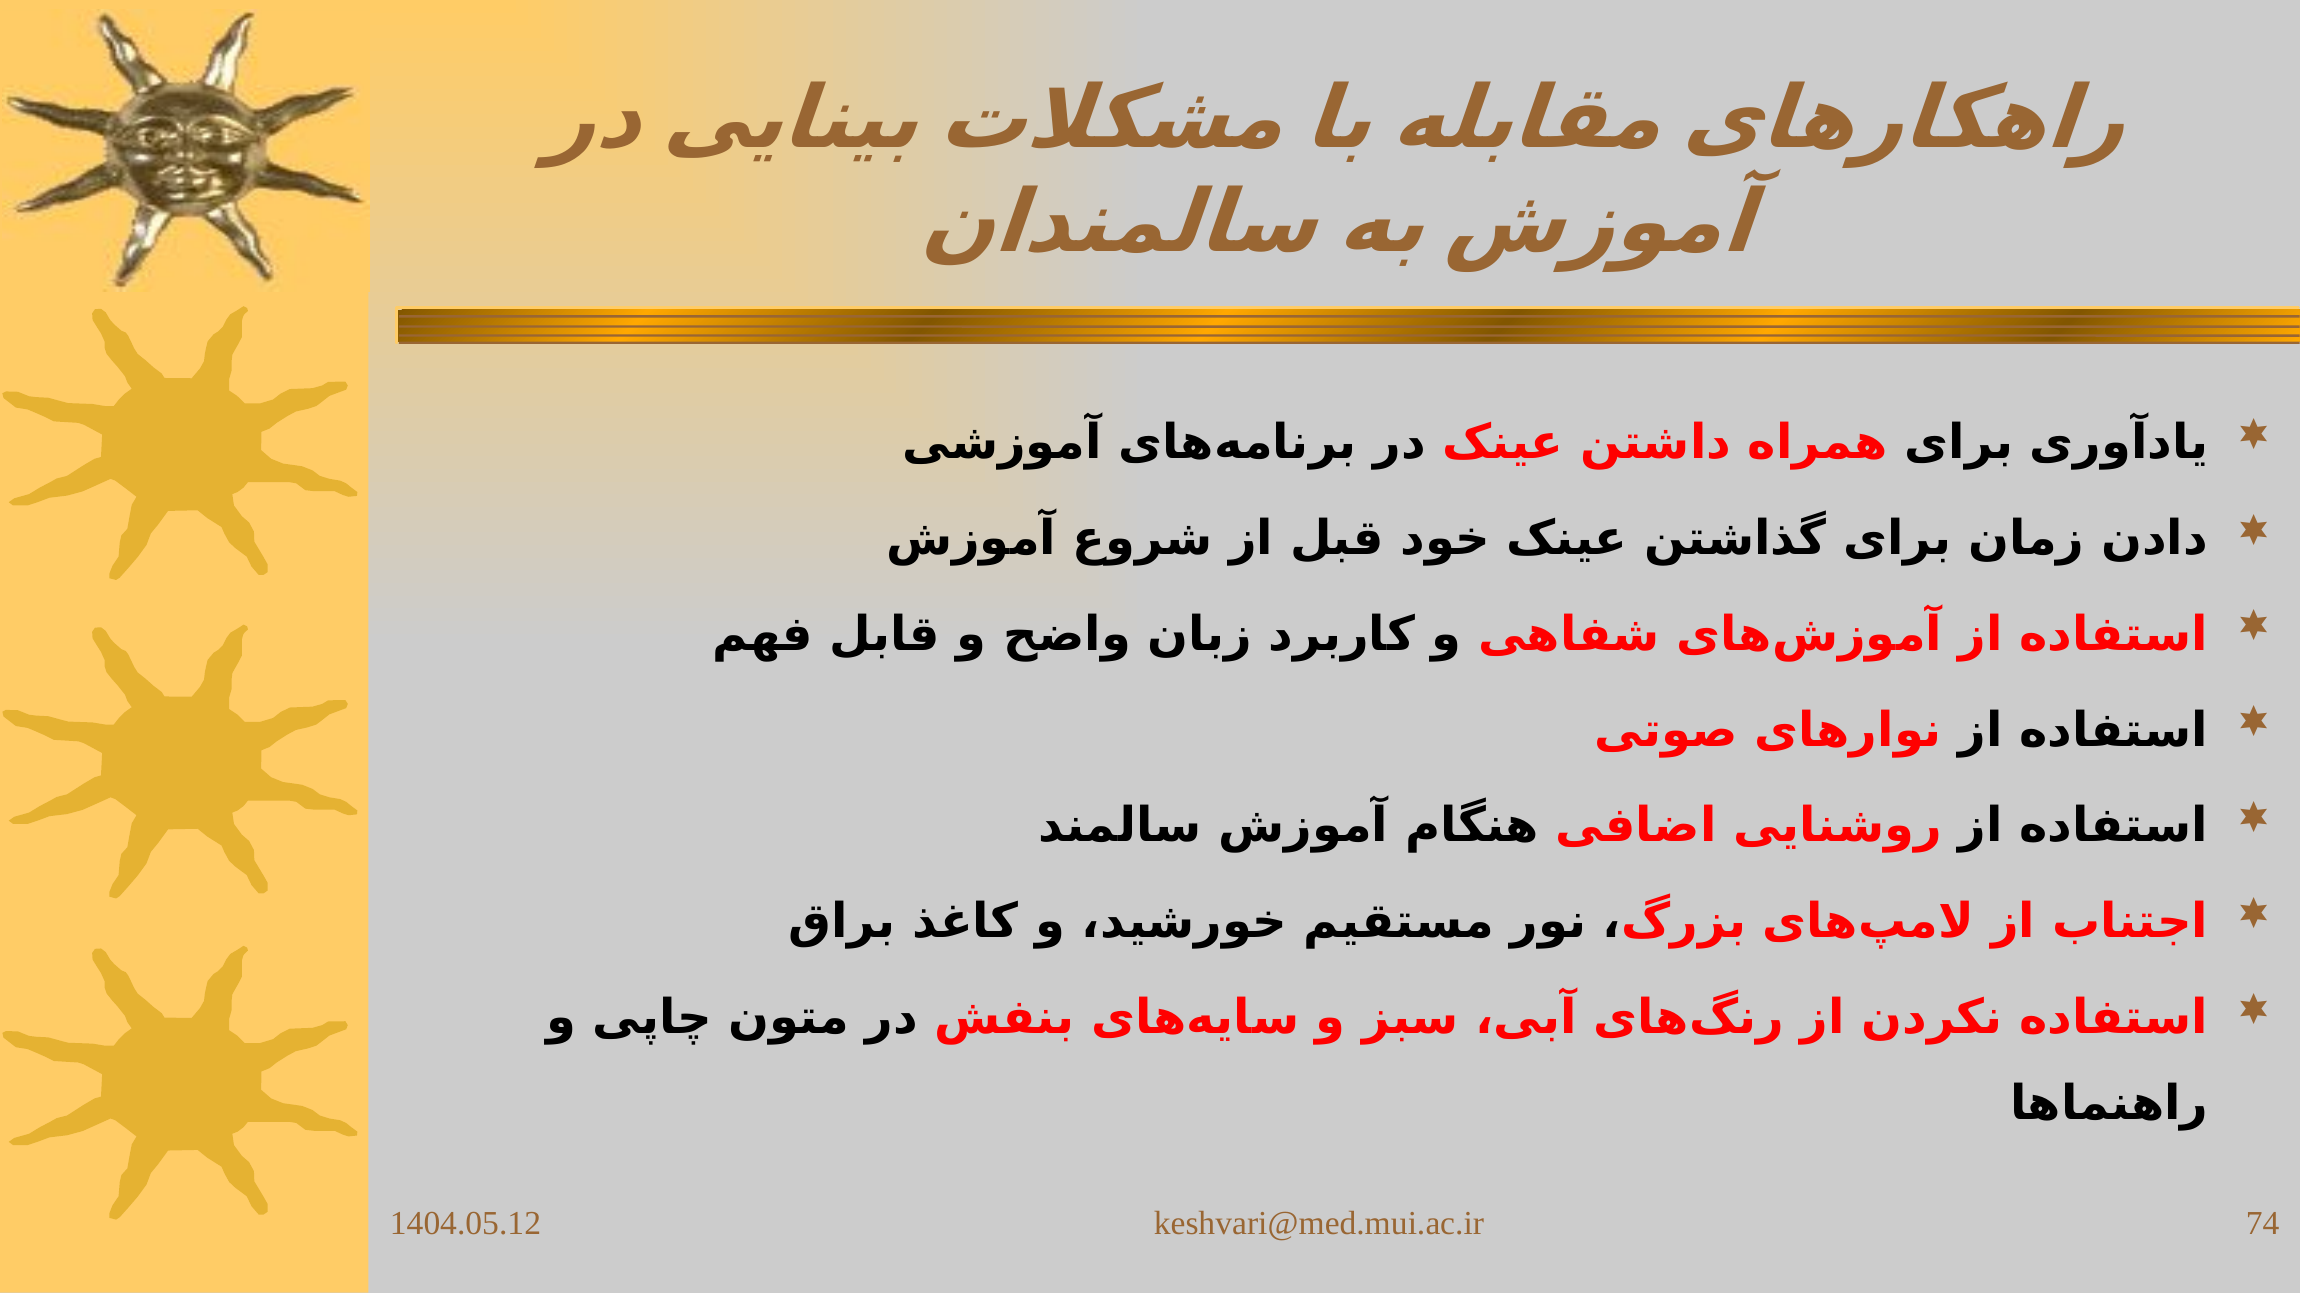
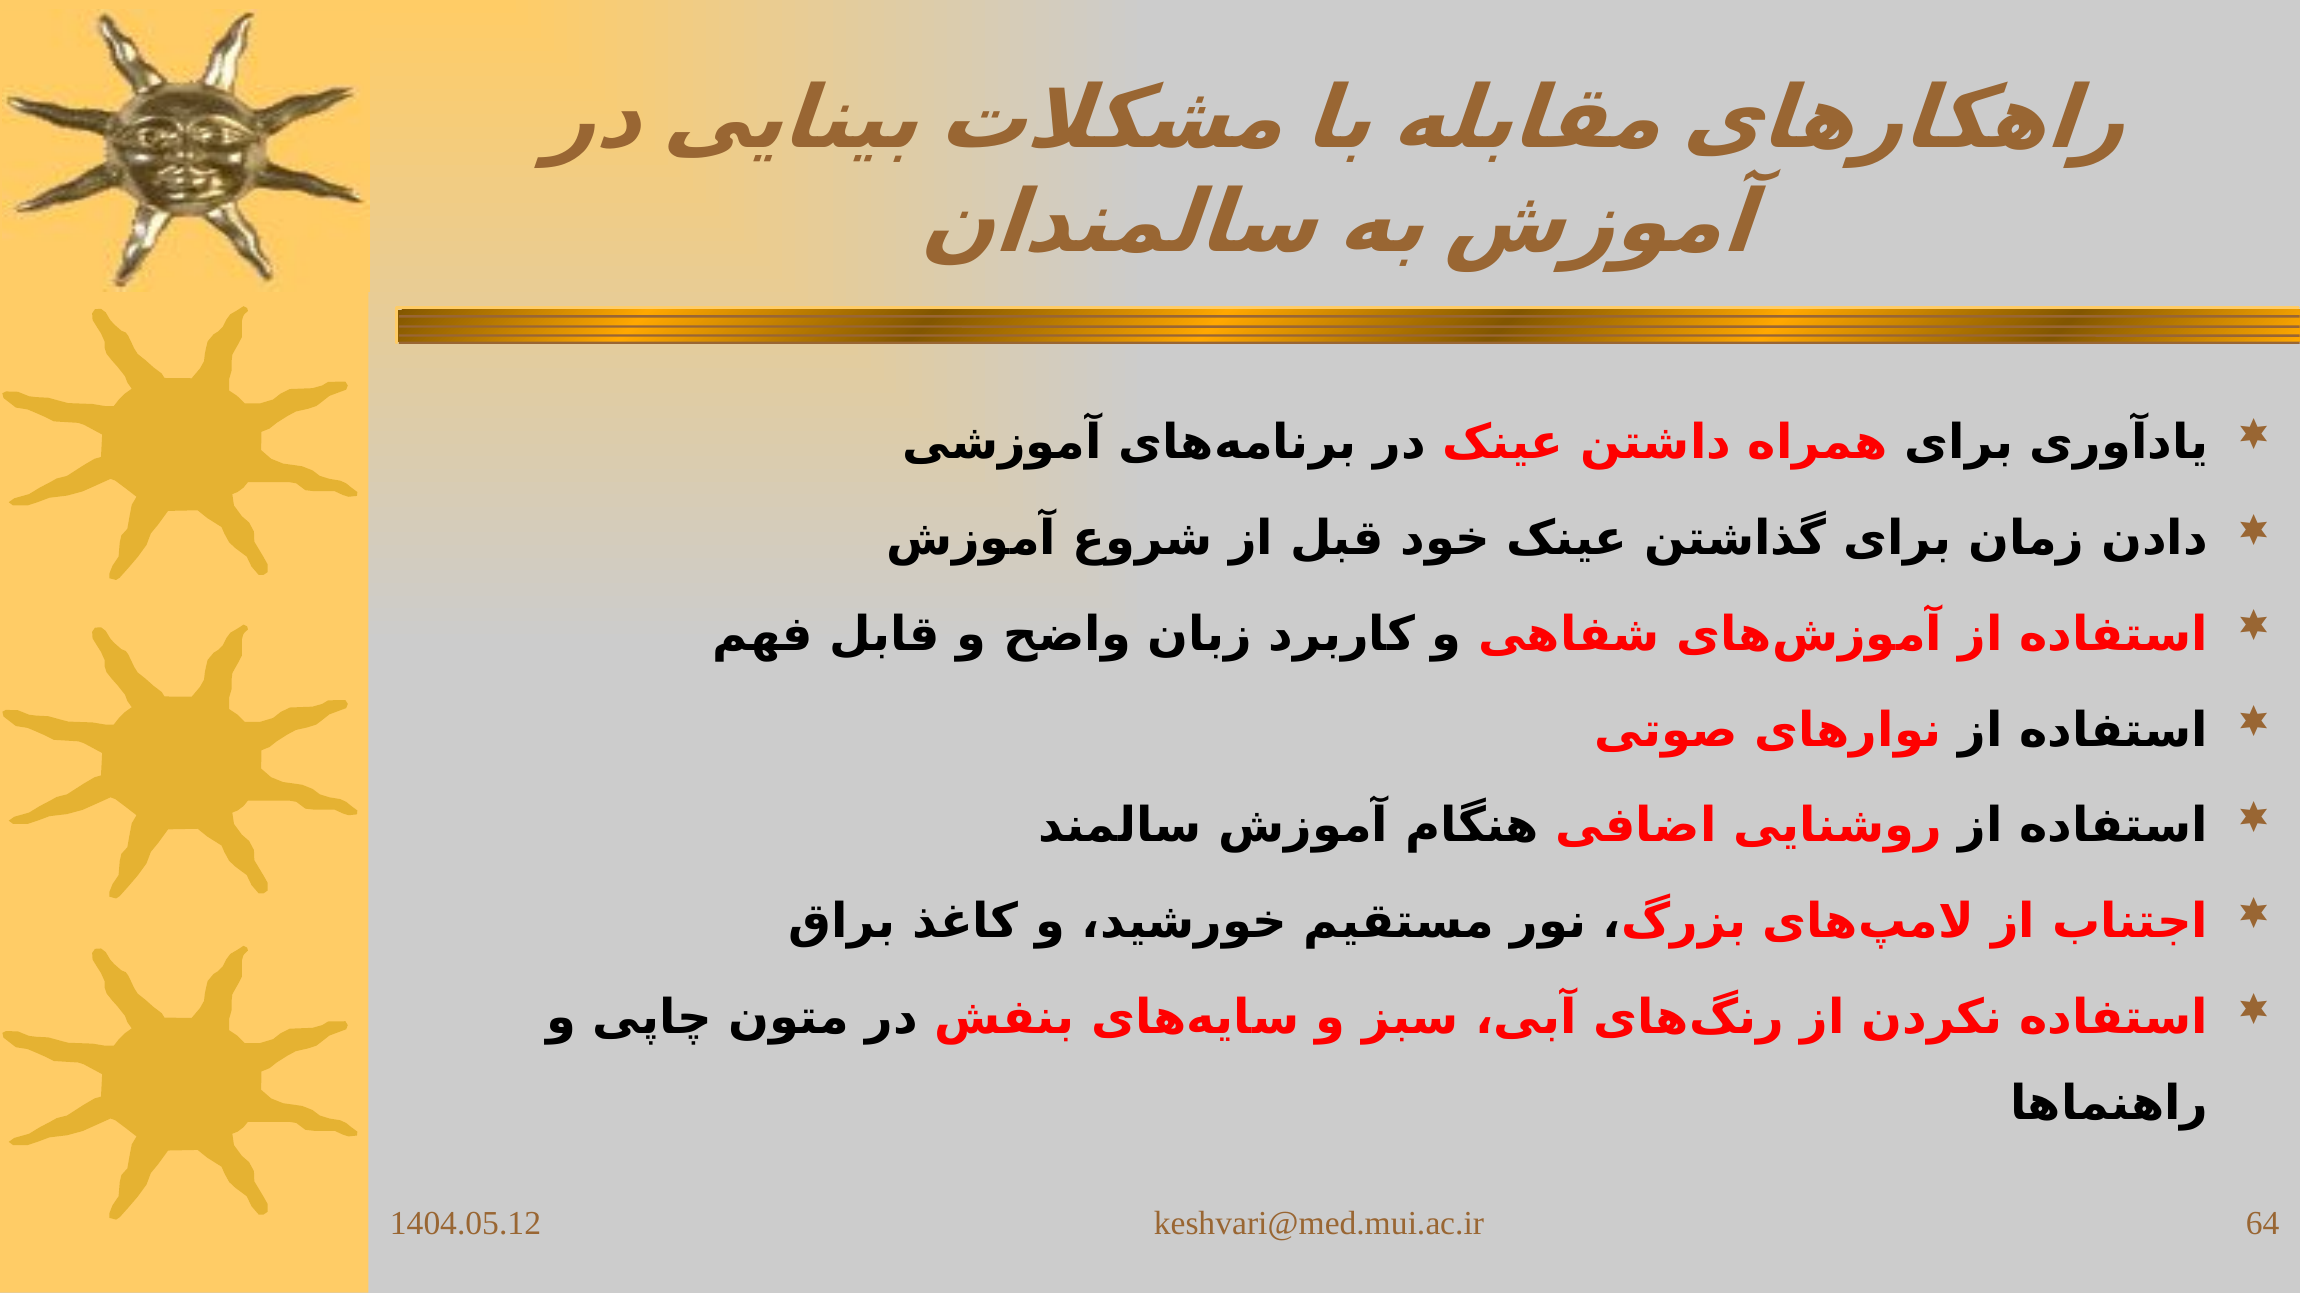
74: 74 -> 64 (2263, 1224)
